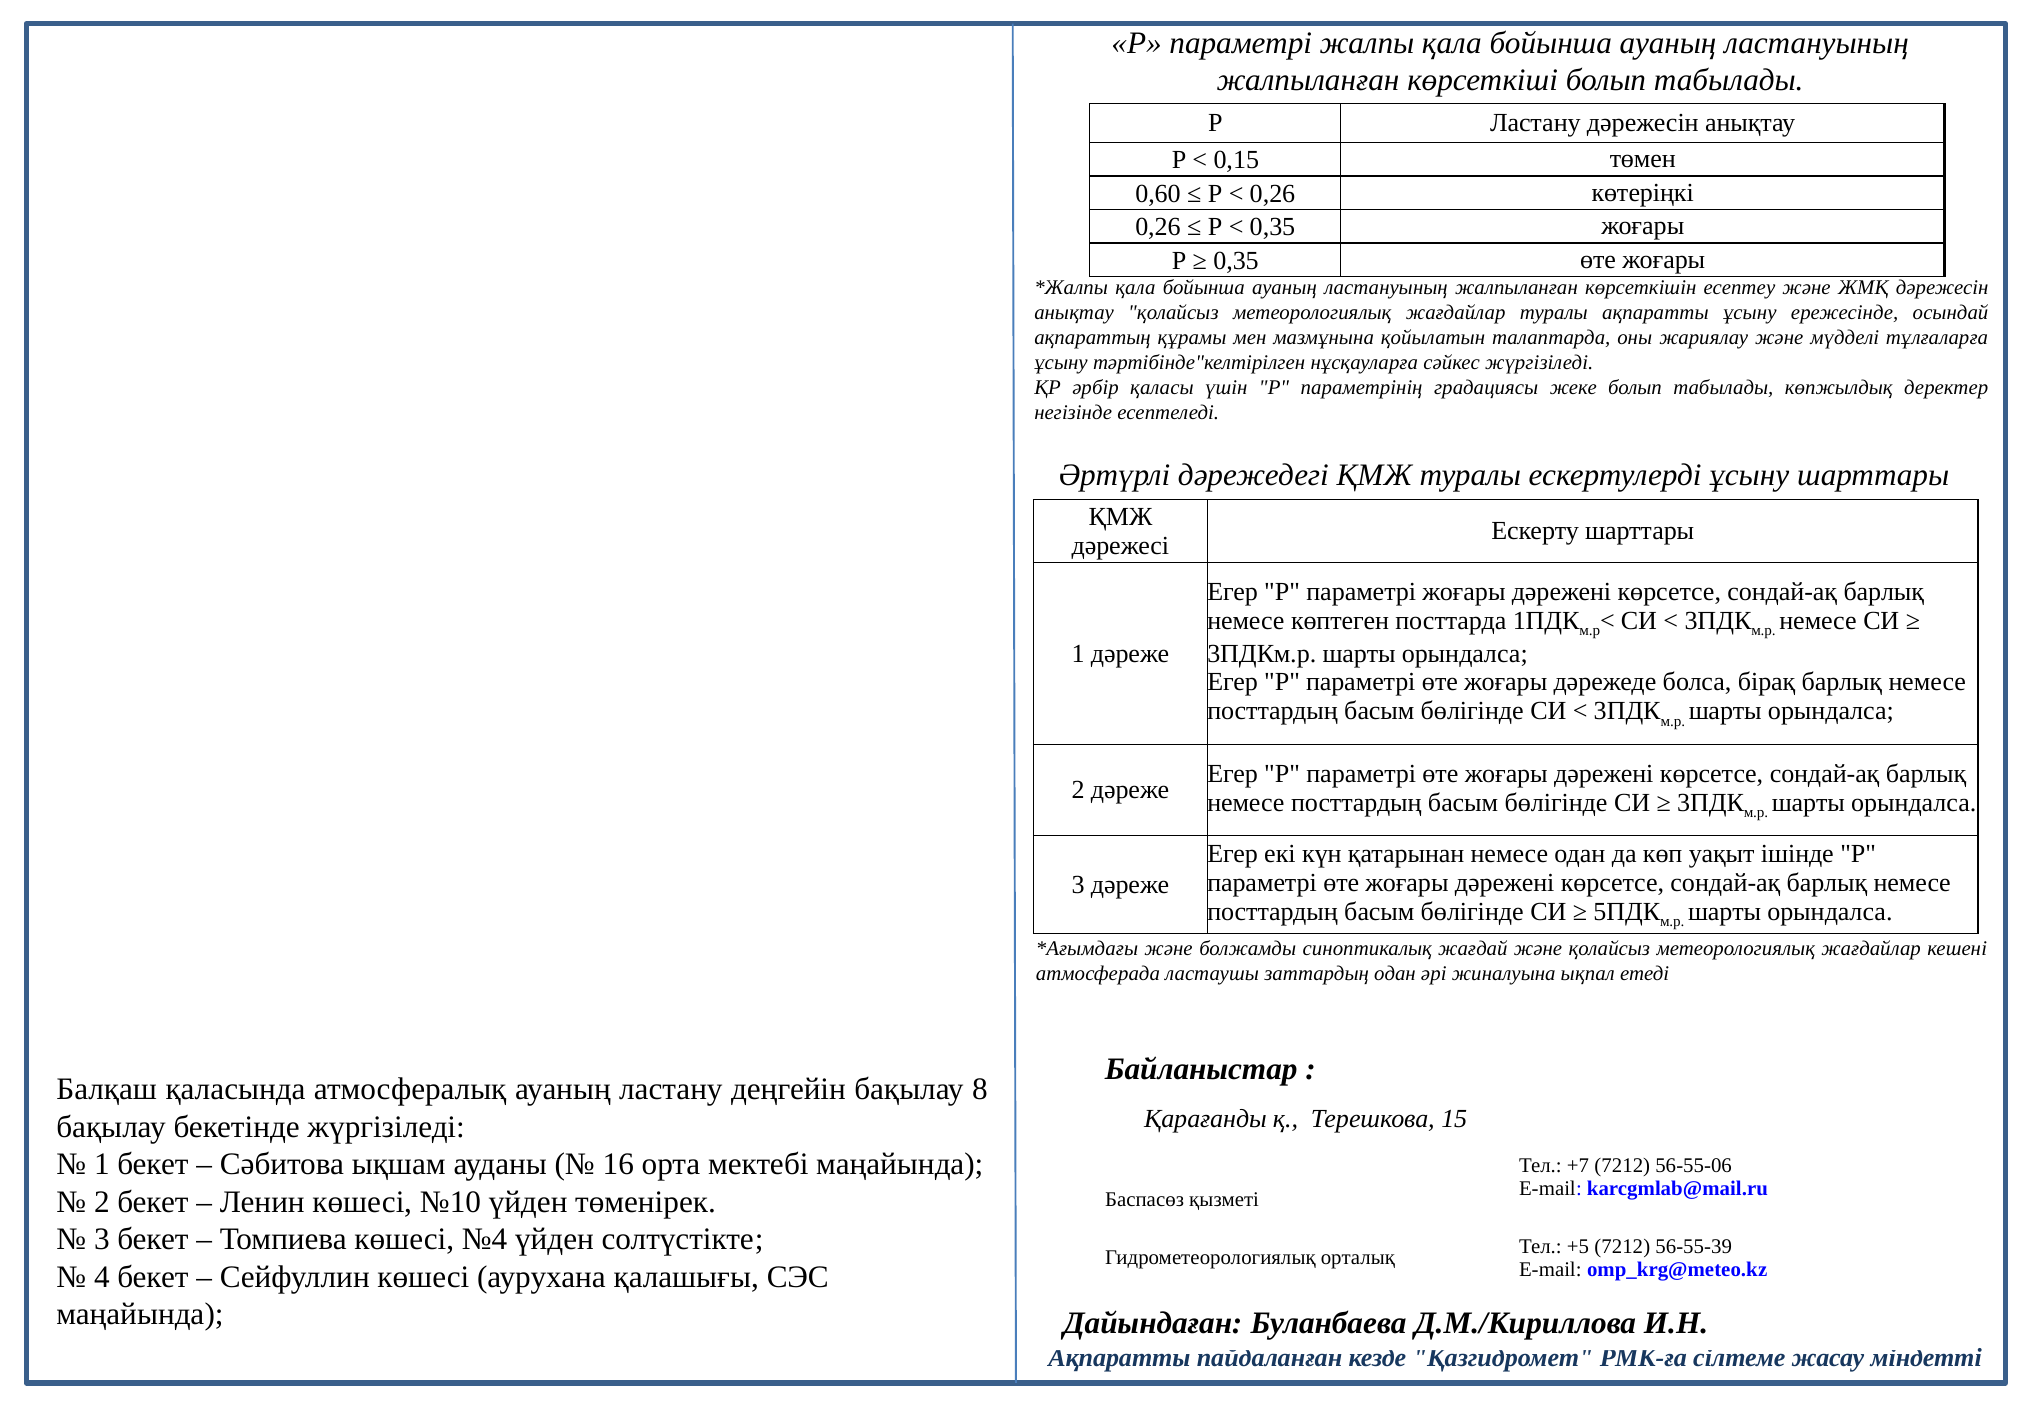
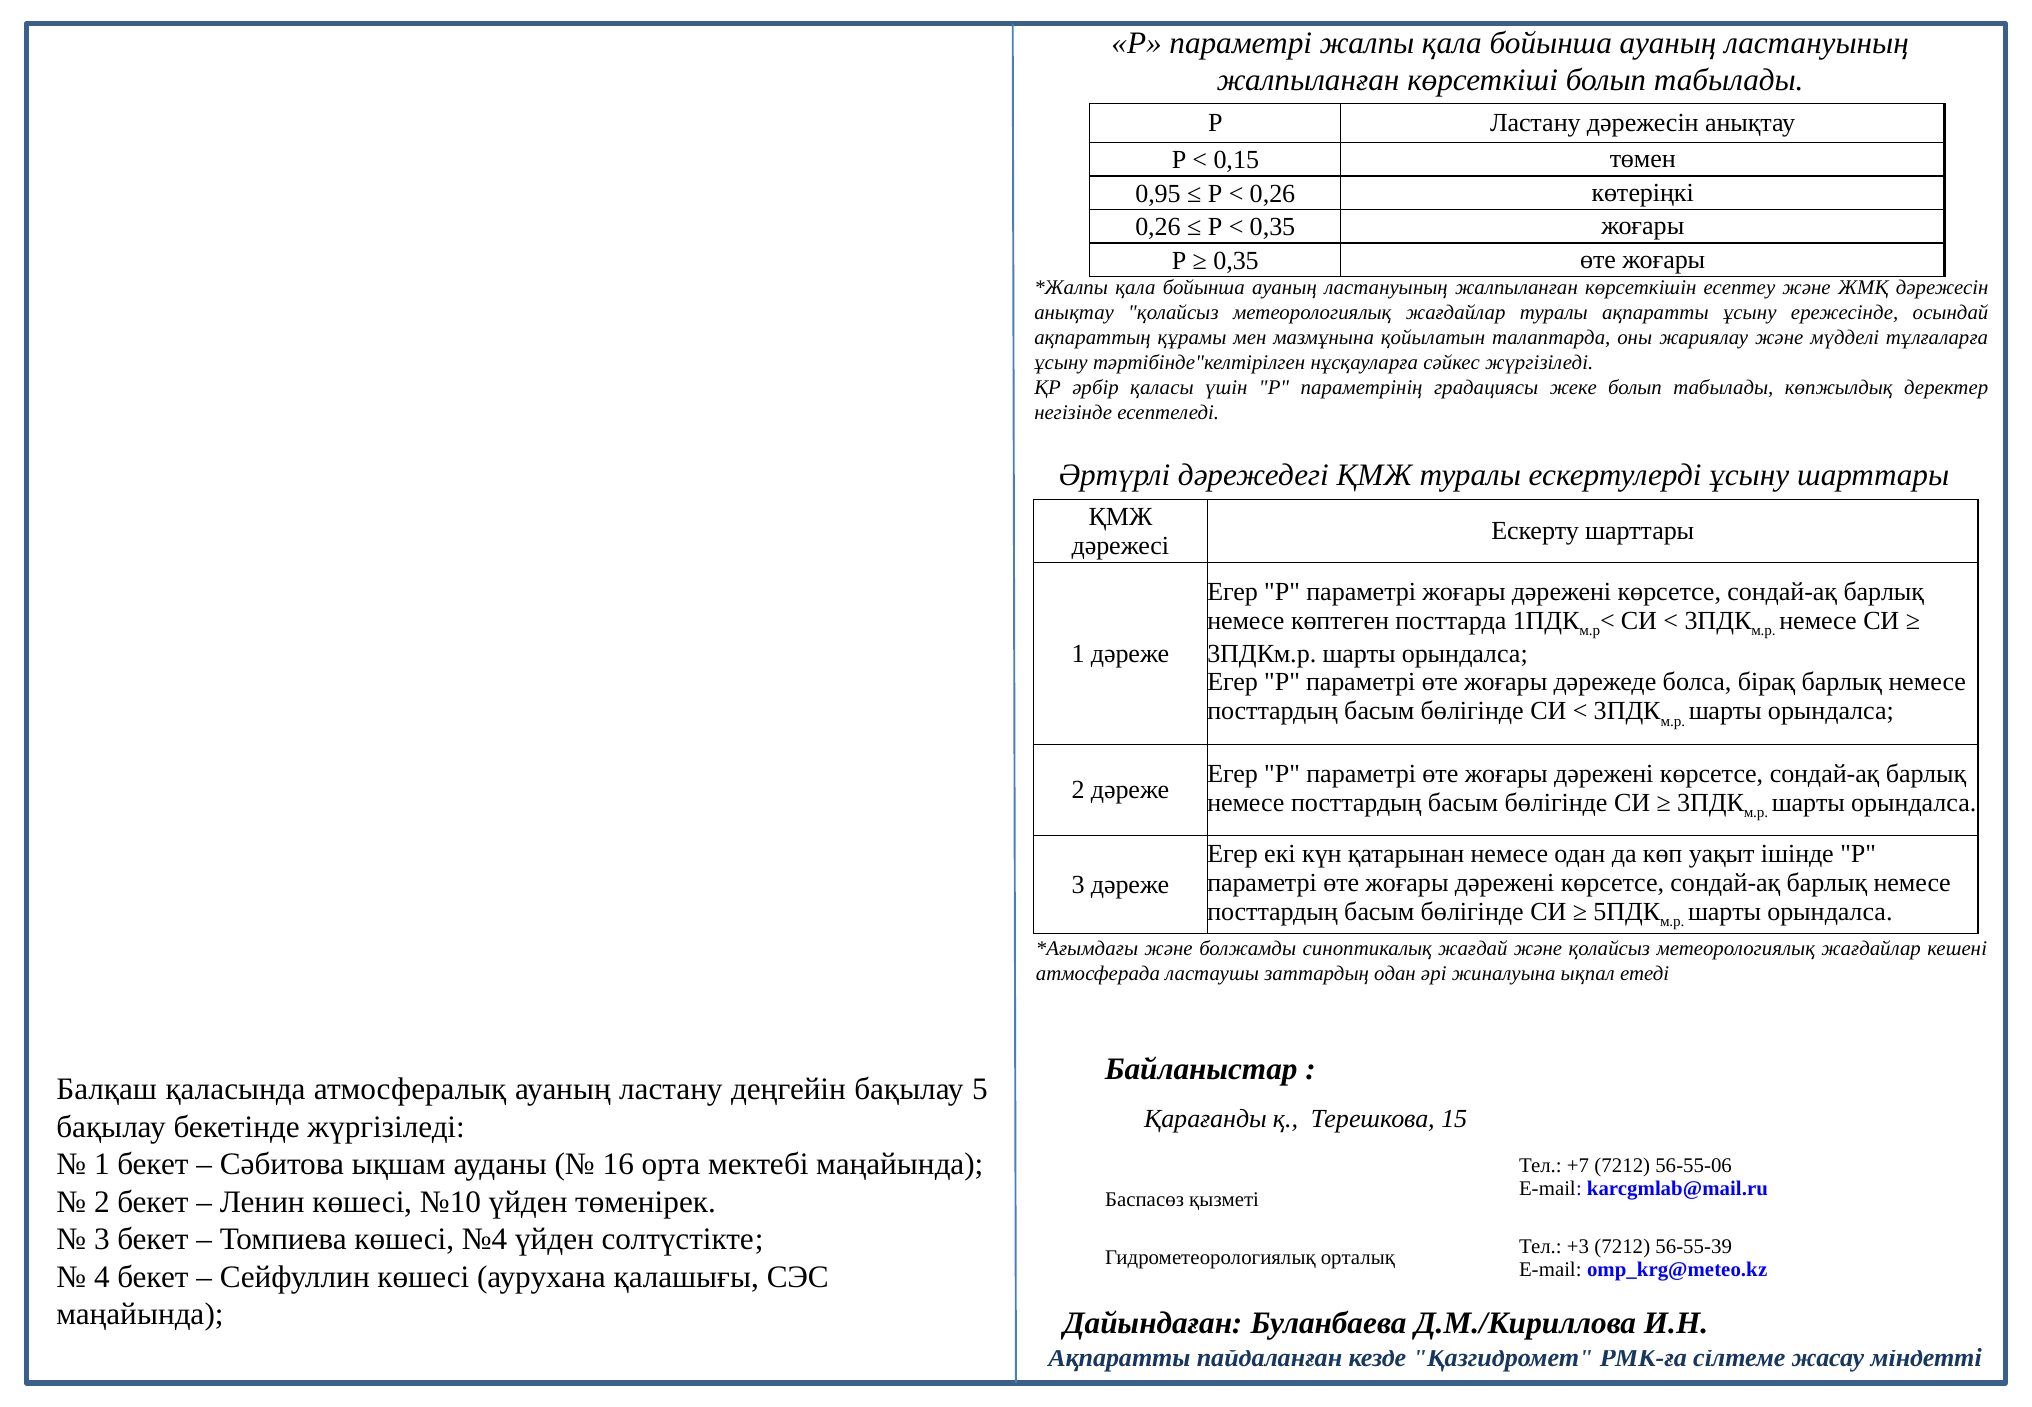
0,60: 0,60 -> 0,95 (1158, 194)
8: 8 -> 5 (980, 1089)
+5: +5 -> +3 (1578, 1246)
